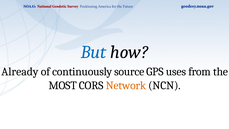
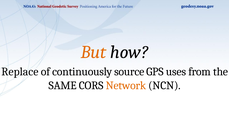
But colour: blue -> orange (93, 52)
Already: Already -> Replace (20, 72)
MOST: MOST -> SAME (63, 85)
